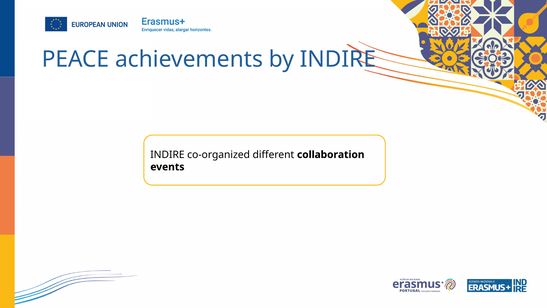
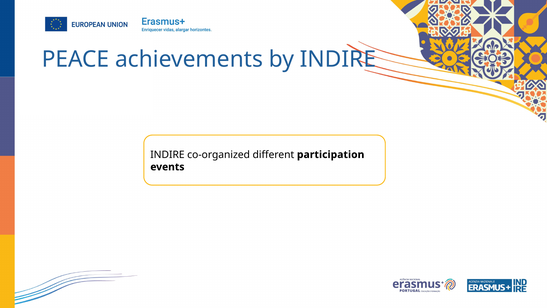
collaboration: collaboration -> participation (331, 154)
